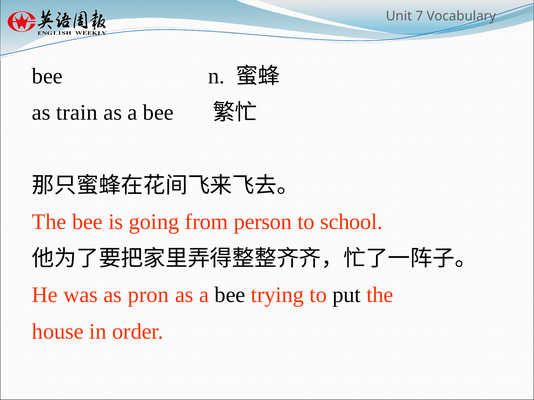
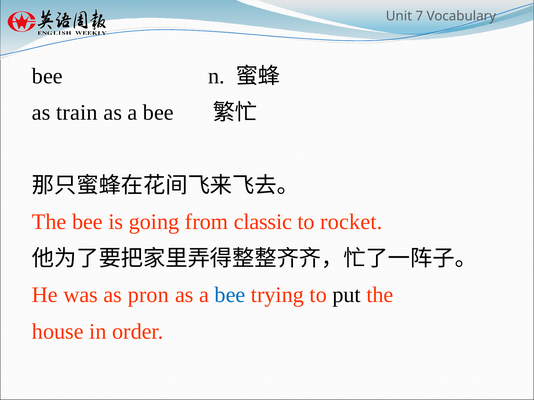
person: person -> classic (263, 222)
school: school -> rocket (351, 222)
bee colour: black -> blue (230, 295)
